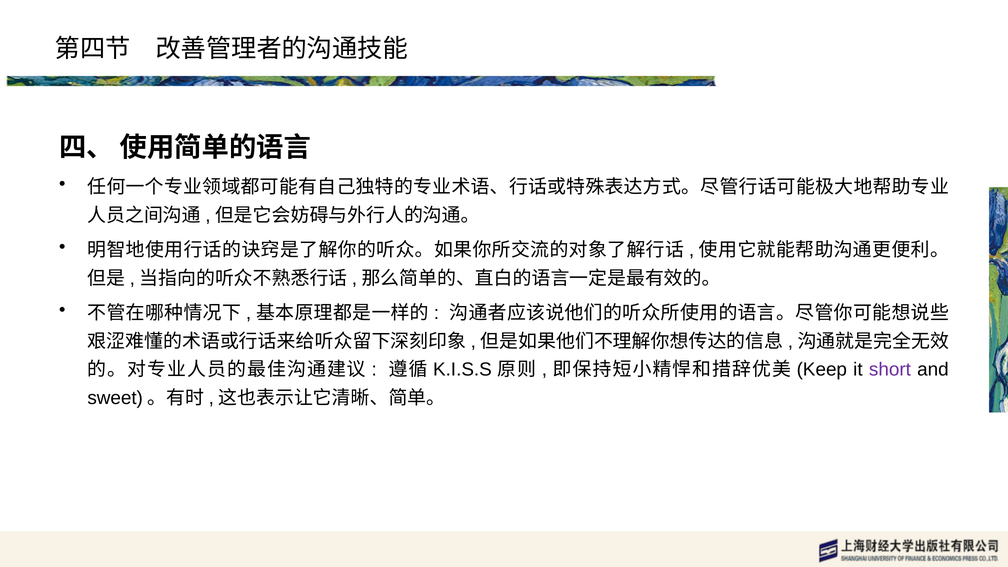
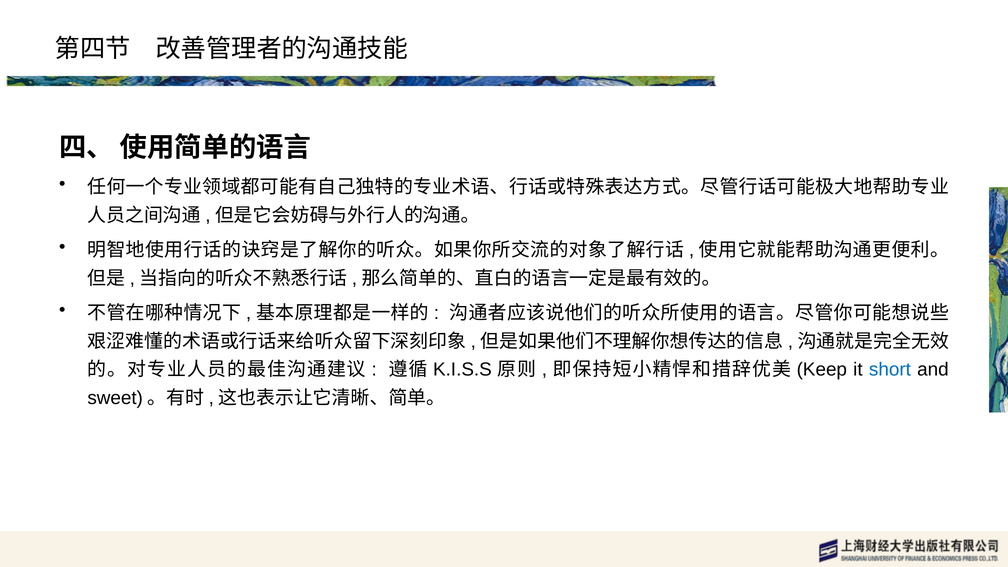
short colour: purple -> blue (890, 370)
